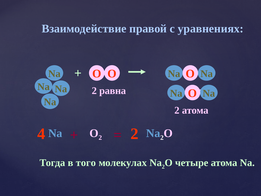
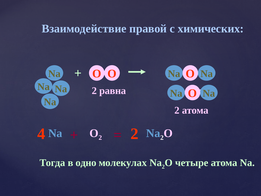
уравнениях: уравнениях -> химических (211, 29)
того: того -> одно (86, 163)
